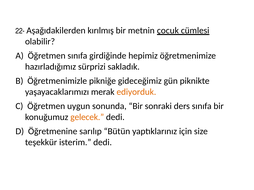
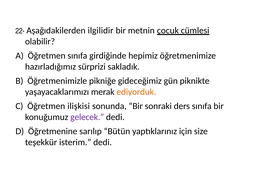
kırılmış: kırılmış -> ilgilidir (101, 31)
uygun: uygun -> ilişkisi (79, 106)
gelecek colour: orange -> purple (87, 117)
